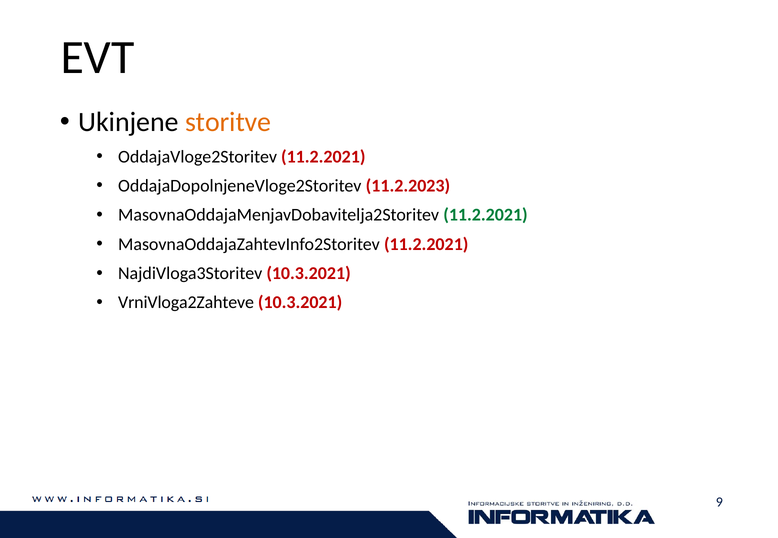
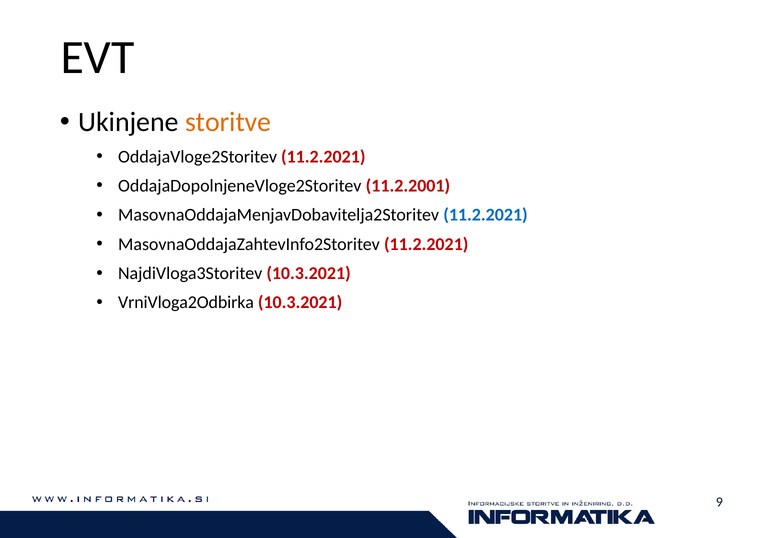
11.2.2023: 11.2.2023 -> 11.2.2001 (408, 186)
11.2.2021 colour: green -> blue (485, 215)
VrniVloga2Zahteve: VrniVloga2Zahteve -> VrniVloga2Odbirka (186, 303)
